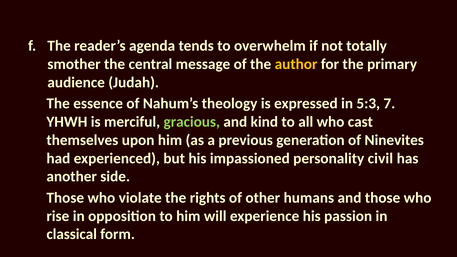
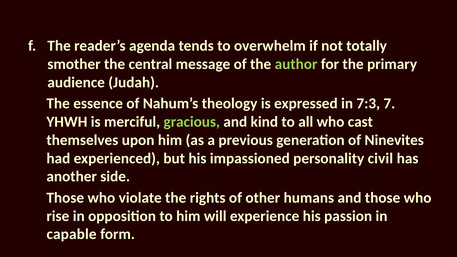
author colour: yellow -> light green (296, 64)
5:3: 5:3 -> 7:3 (368, 104)
classical: classical -> capable (72, 234)
